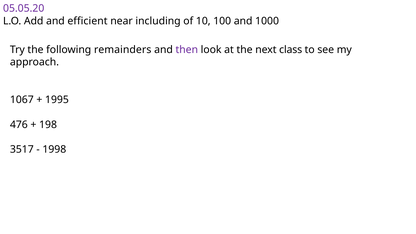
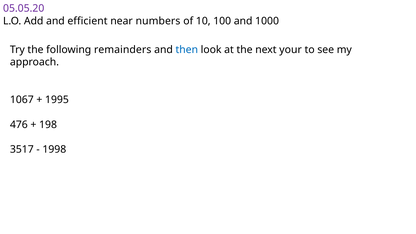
including: including -> numbers (158, 21)
then colour: purple -> blue (187, 50)
class: class -> your (291, 50)
